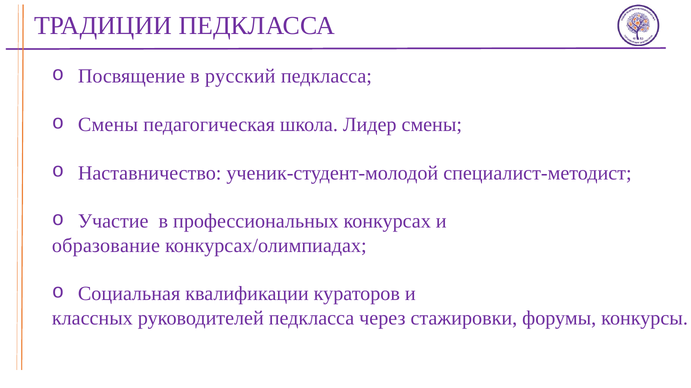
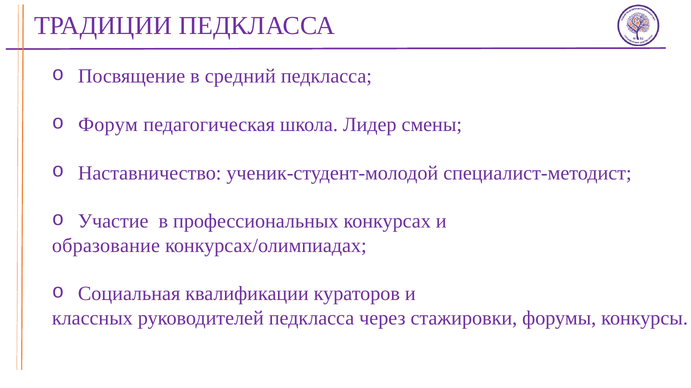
русский: русский -> средний (240, 76)
Смены: Смены -> Форум (108, 125)
